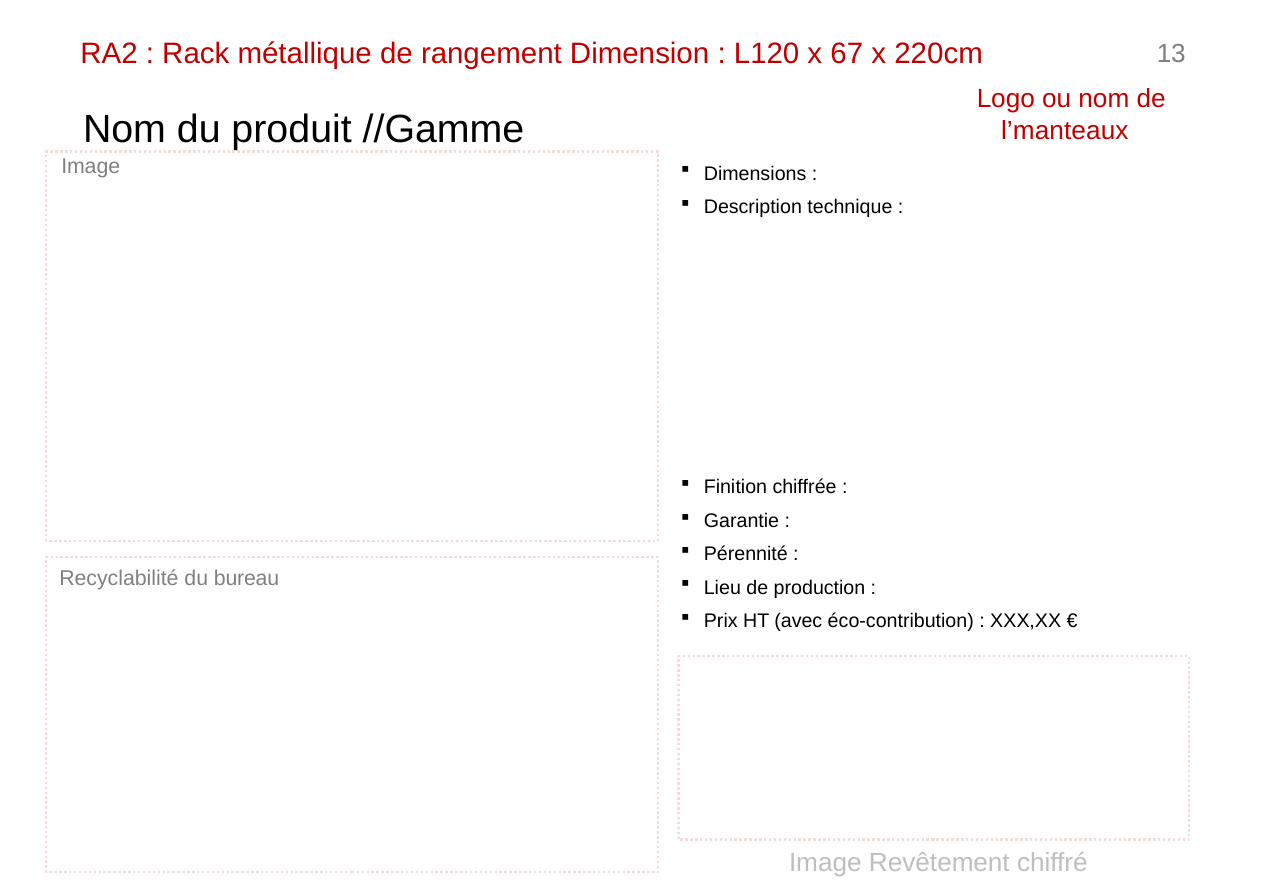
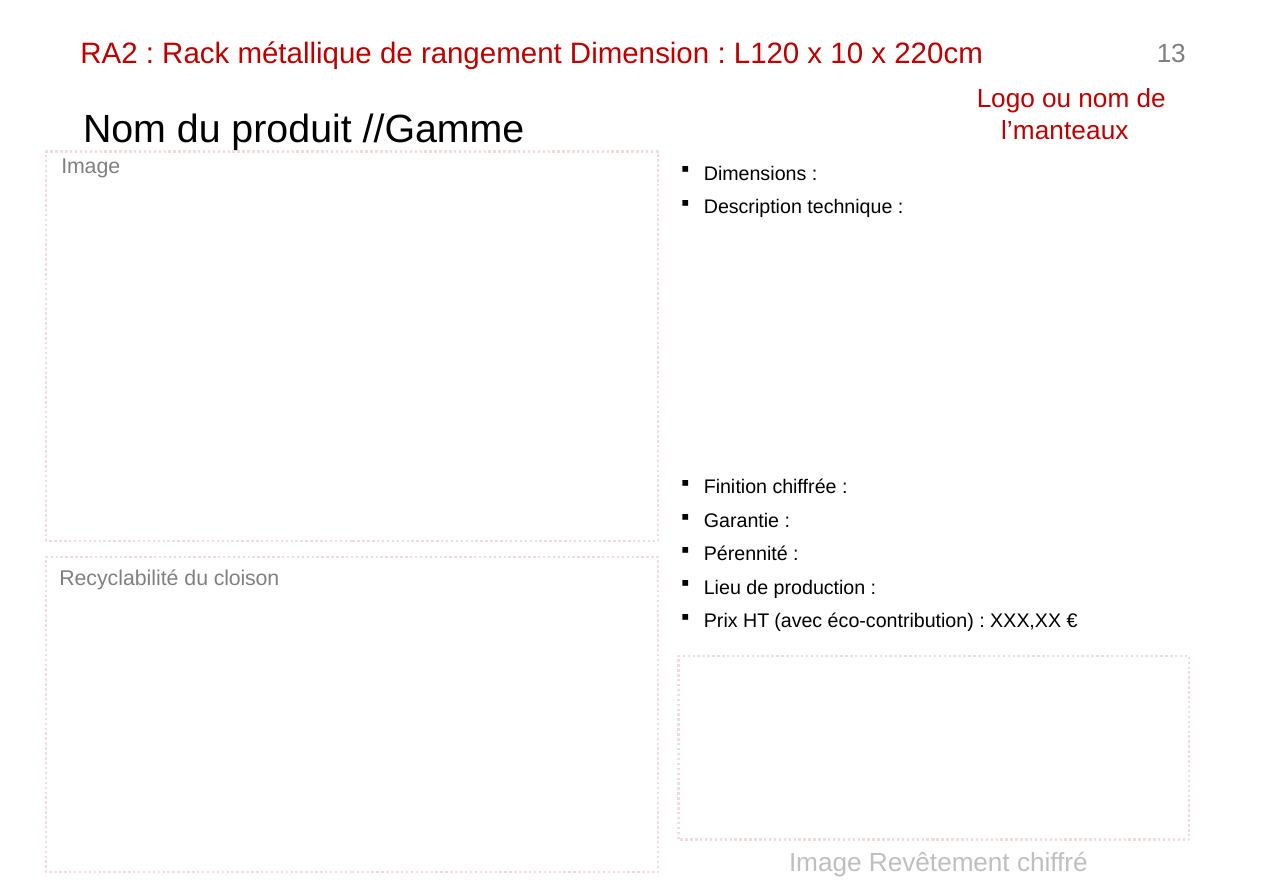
67: 67 -> 10 (847, 54)
bureau: bureau -> cloison (247, 578)
